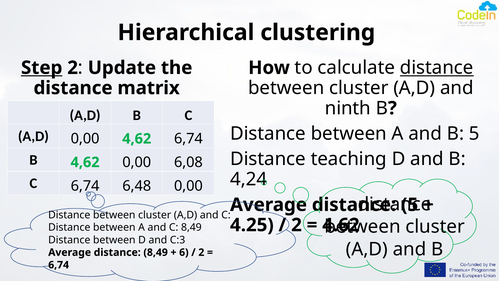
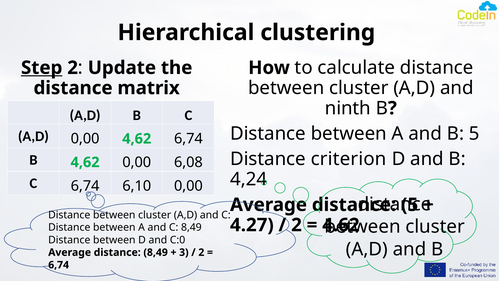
distance underline: present -> none (437, 68)
teaching: teaching -> criterion (349, 159)
6,48: 6,48 -> 6,10 (137, 186)
4.25: 4.25 -> 4.27 (252, 225)
C:3: C:3 -> C:0 (178, 240)
6: 6 -> 3 (184, 252)
